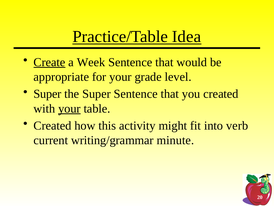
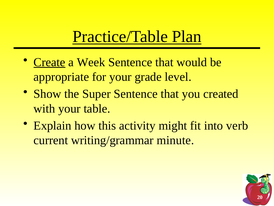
Idea: Idea -> Plan (187, 37)
Super: Super -> Show (47, 94)
your underline: present -> none (69, 108)
Created: Created -> Explain (52, 125)
